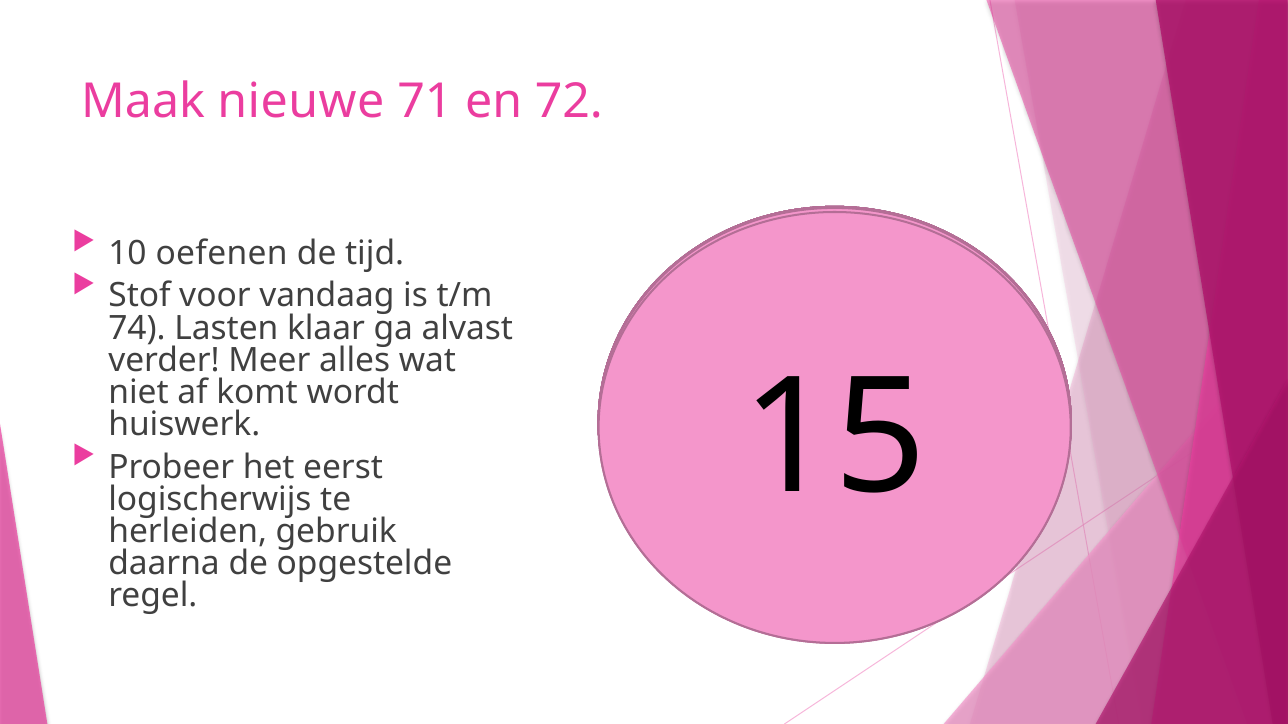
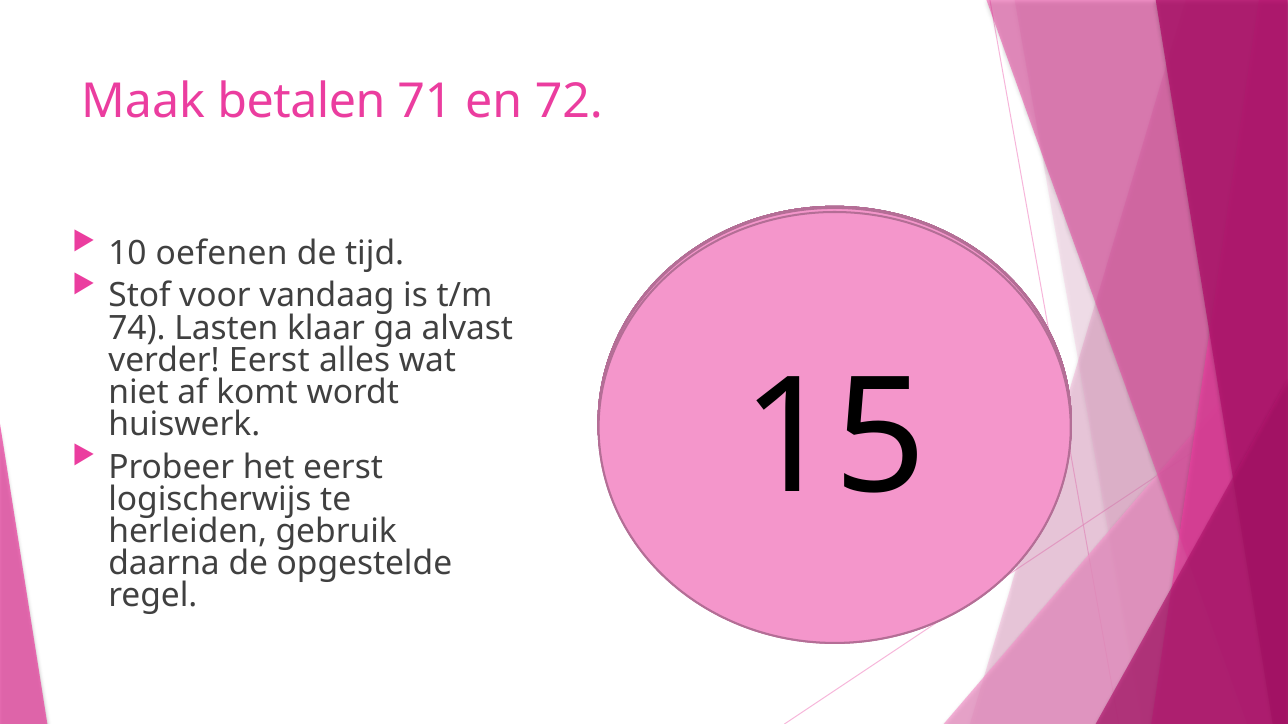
nieuwe: nieuwe -> betalen (301, 102)
verder Meer: Meer -> Eerst (269, 360)
